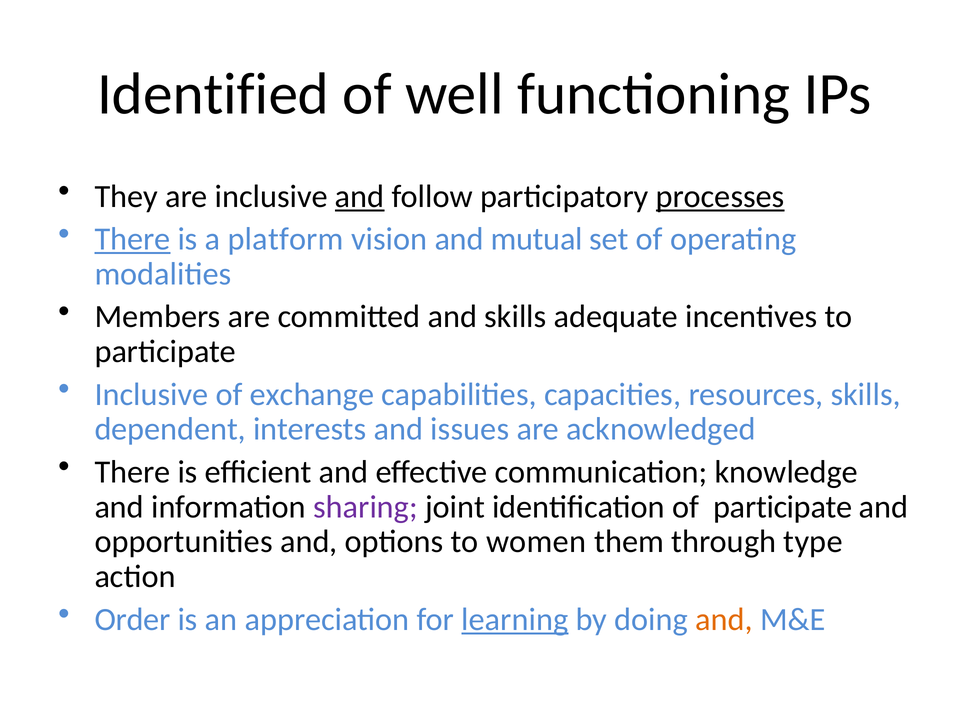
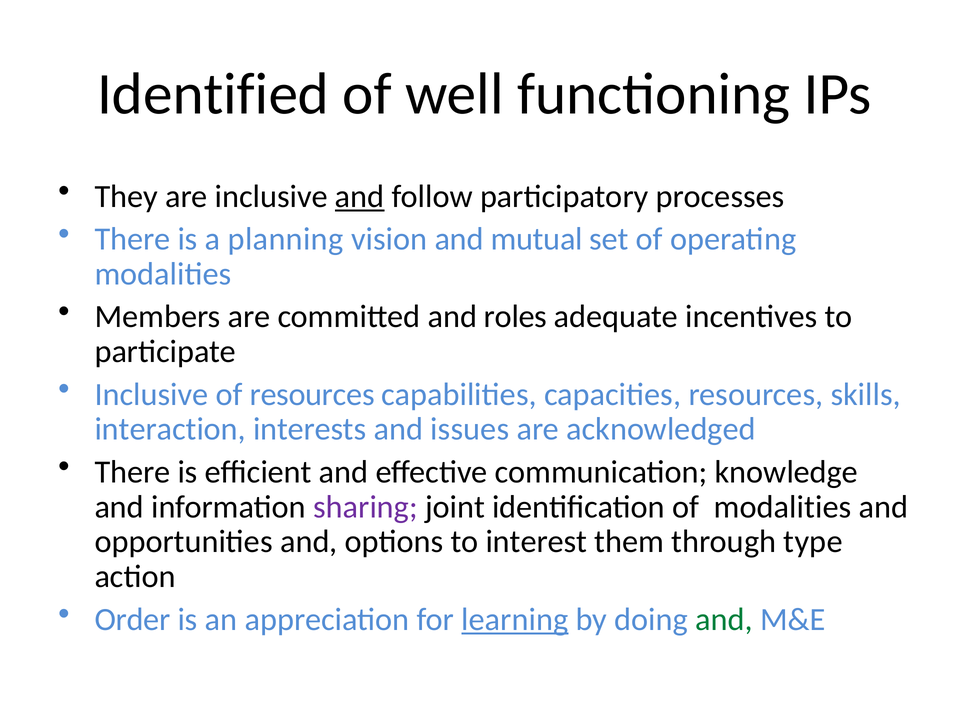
processes underline: present -> none (720, 196)
There underline: present -> none (132, 239)
platform: platform -> planning (286, 239)
and skills: skills -> roles (516, 316)
of exchange: exchange -> resources (312, 394)
dependent: dependent -> interaction (170, 429)
of participate: participate -> modalities (783, 507)
women: women -> interest (536, 541)
and colour: orange -> green (724, 619)
